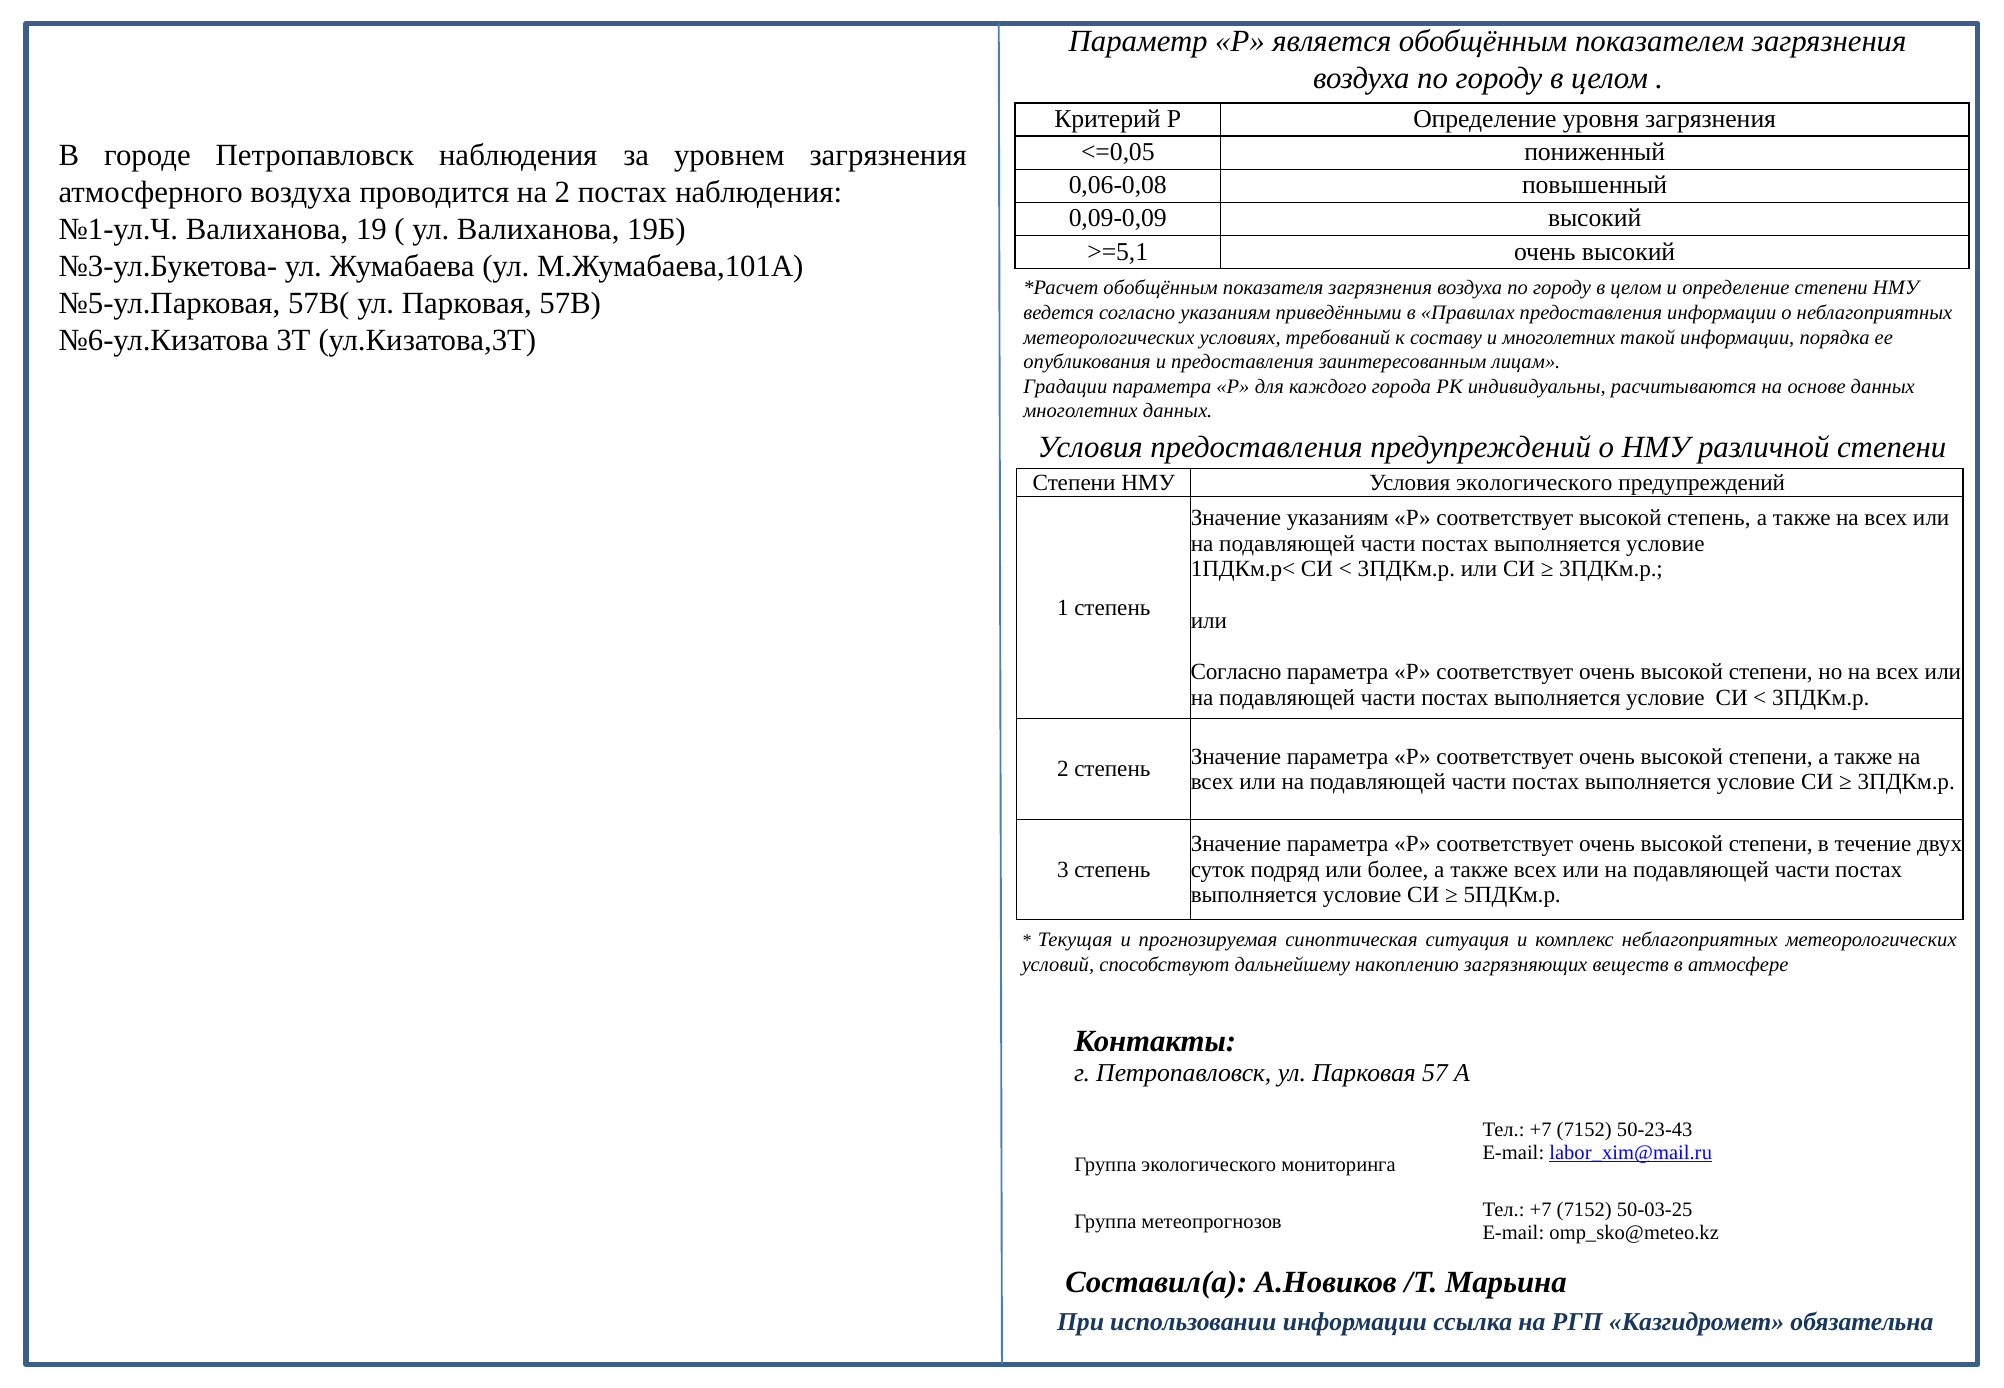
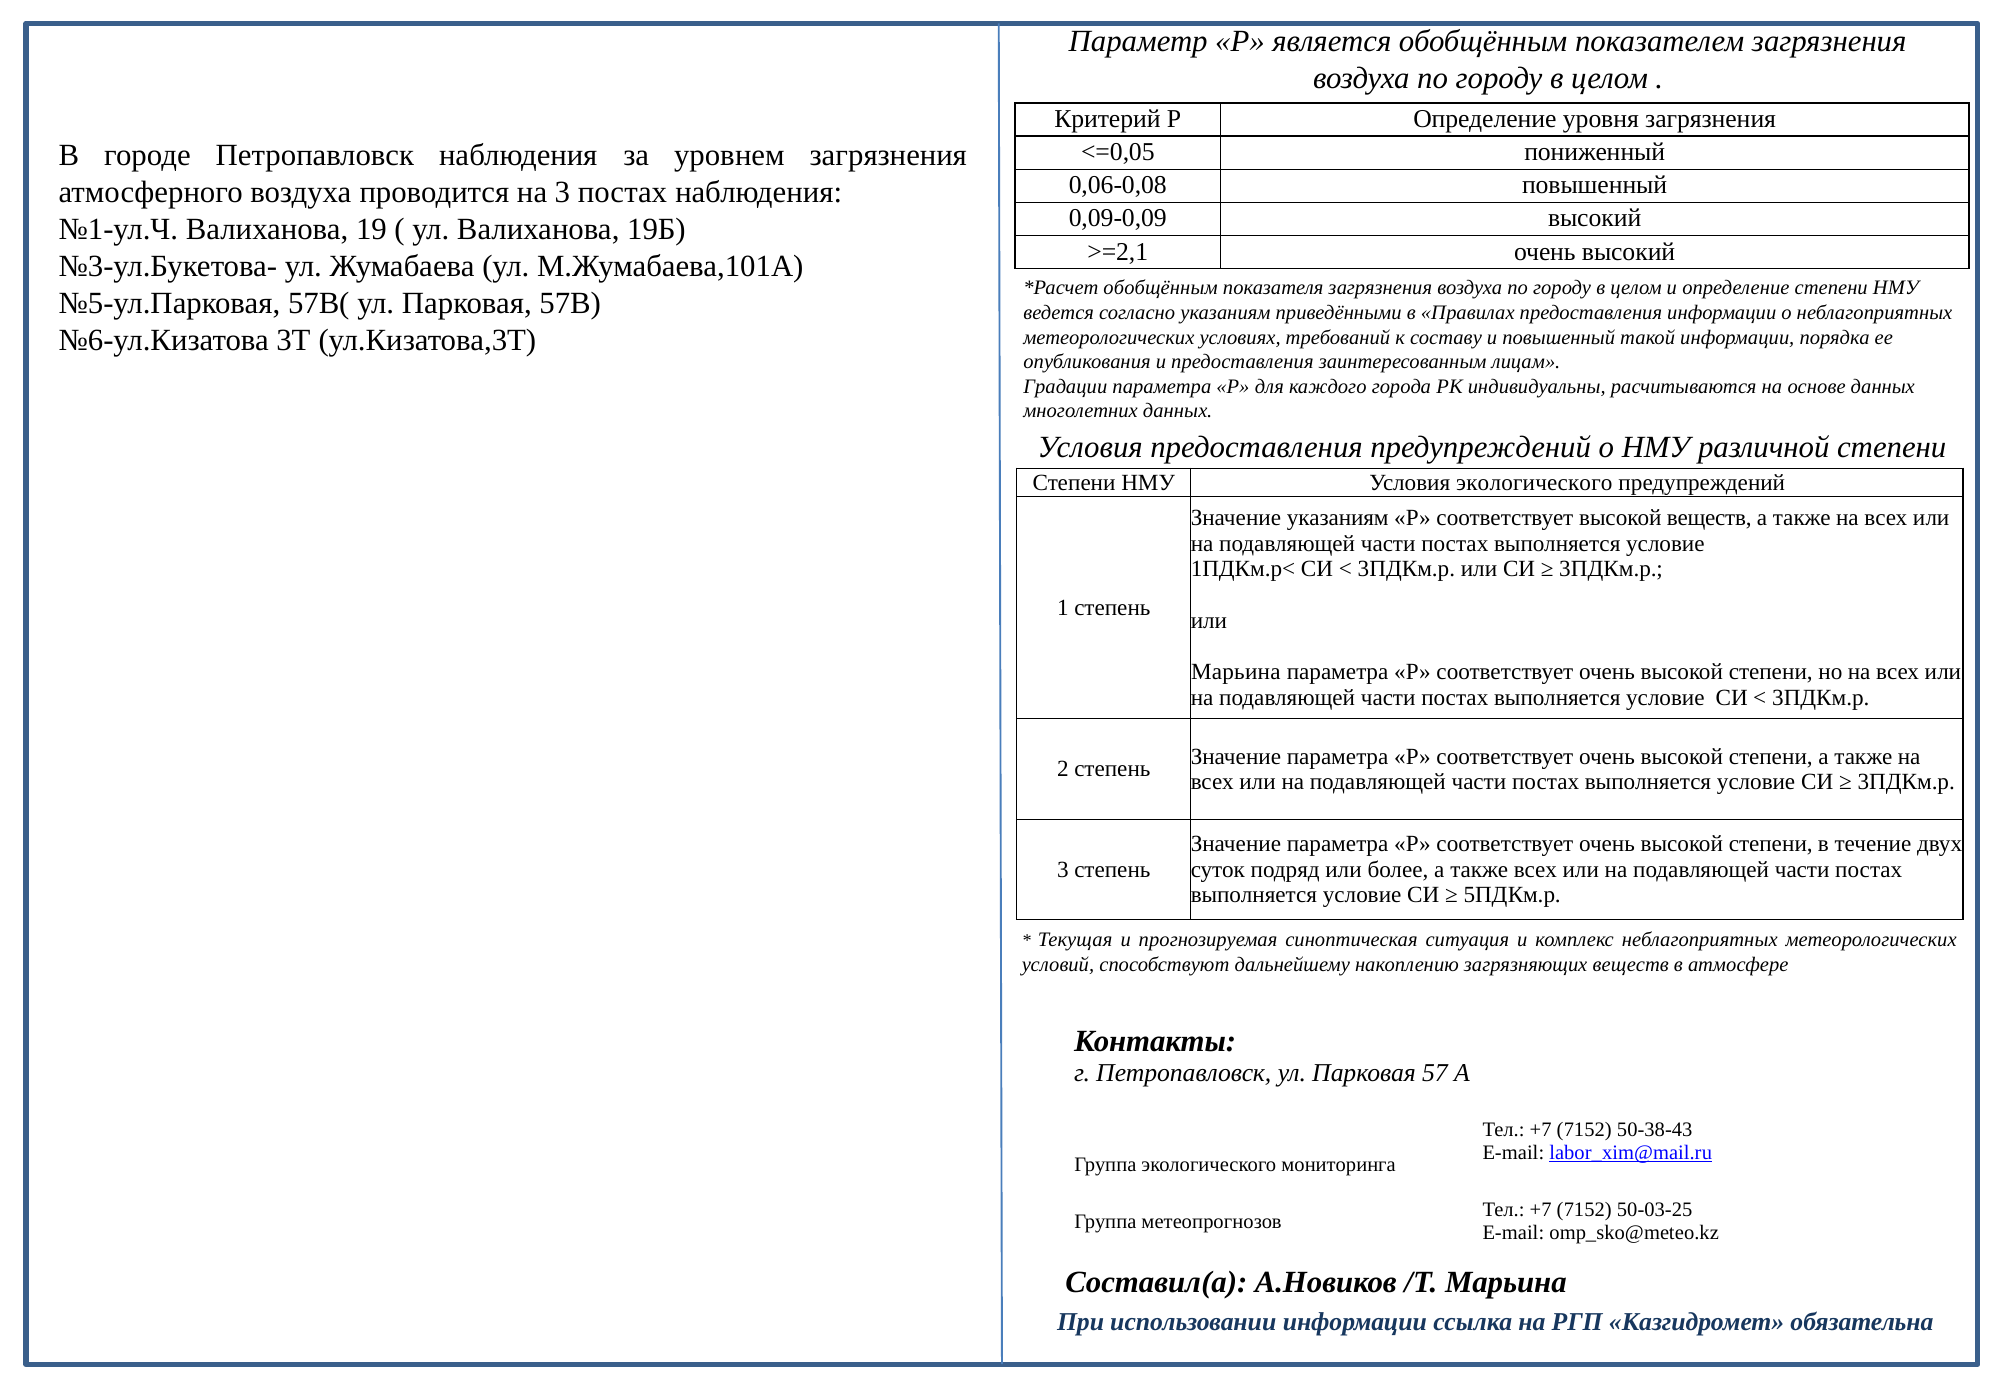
на 2: 2 -> 3 (562, 192)
>=5,1: >=5,1 -> >=2,1 (1118, 251)
и многолетних: многолетних -> повышенный (1559, 337)
высокой степень: степень -> веществ (1709, 518)
Согласно: Согласно -> Марьина (1236, 672)
50-23-43: 50-23-43 -> 50-38-43 (1655, 1129)
